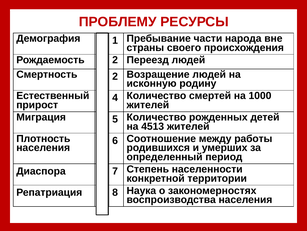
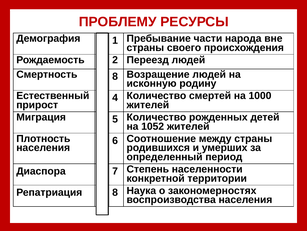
2: 2 -> 8 (115, 76)
4513: 4513 -> 1052 (153, 126)
между работы: работы -> страны (253, 138)
